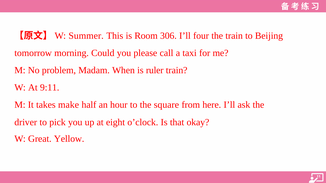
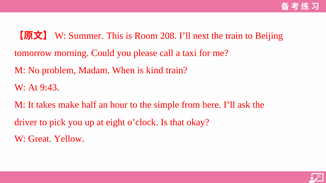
306: 306 -> 208 (168, 36)
four: four -> next (201, 36)
ruler: ruler -> kind (155, 70)
9:11: 9:11 -> 9:43 (50, 88)
square: square -> simple (166, 105)
